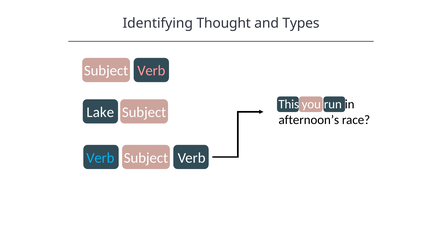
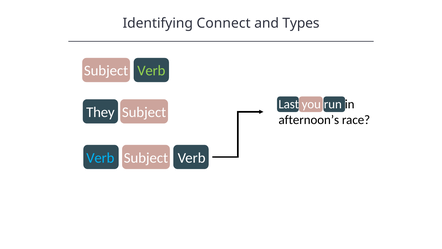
Thought: Thought -> Connect (224, 23)
Verb colour: pink -> light green (151, 71)
This: This -> Last (289, 104)
Lake: Lake -> They (100, 112)
